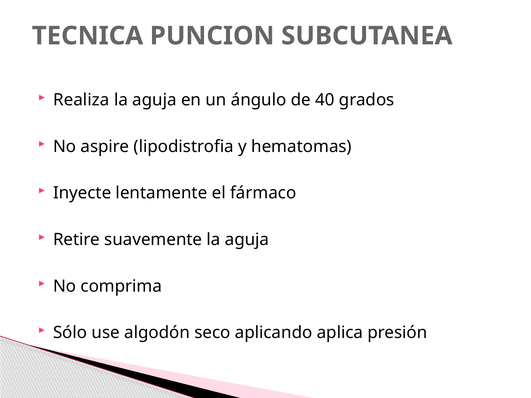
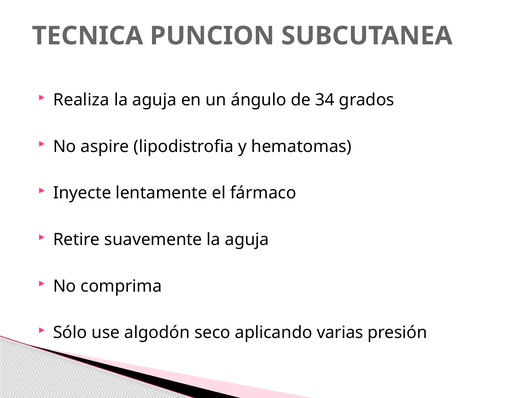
40: 40 -> 34 (325, 100)
aplica: aplica -> varias (340, 333)
